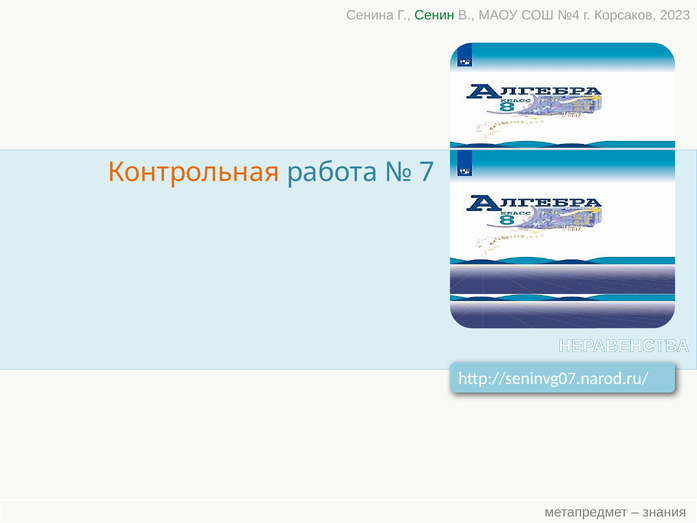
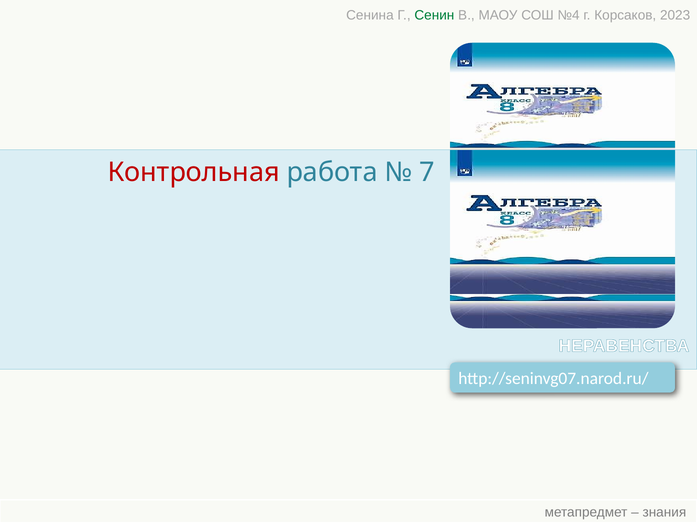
Контрольная colour: orange -> red (194, 172)
